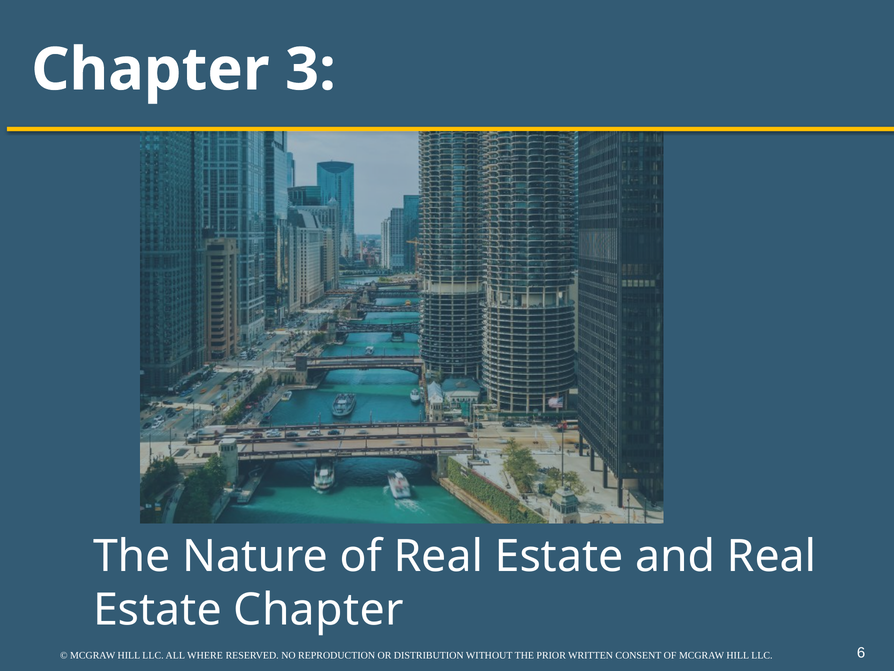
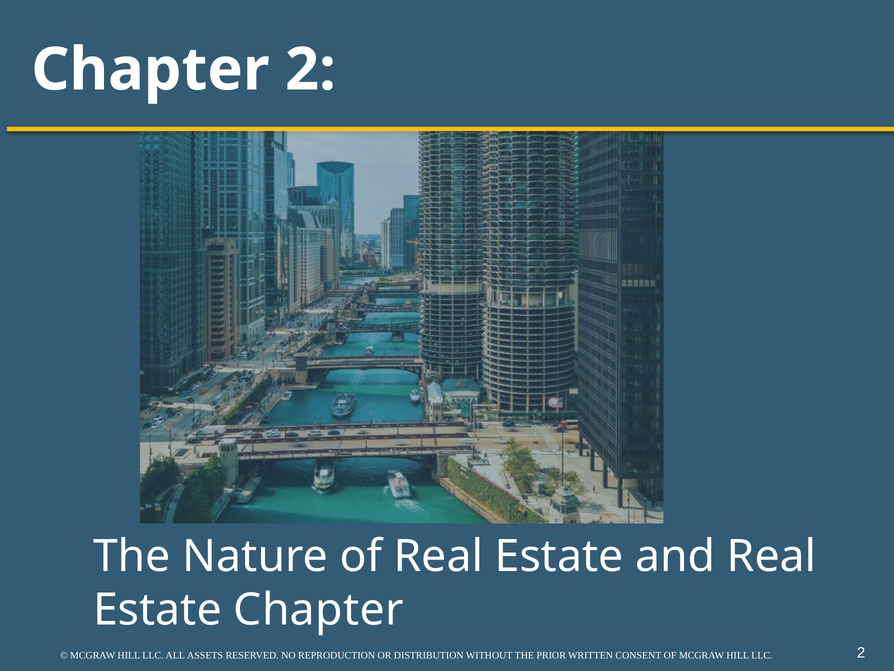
Chapter 3: 3 -> 2 (310, 70)
WHERE: WHERE -> ASSETS (205, 655)
LLC 6: 6 -> 2 (861, 652)
